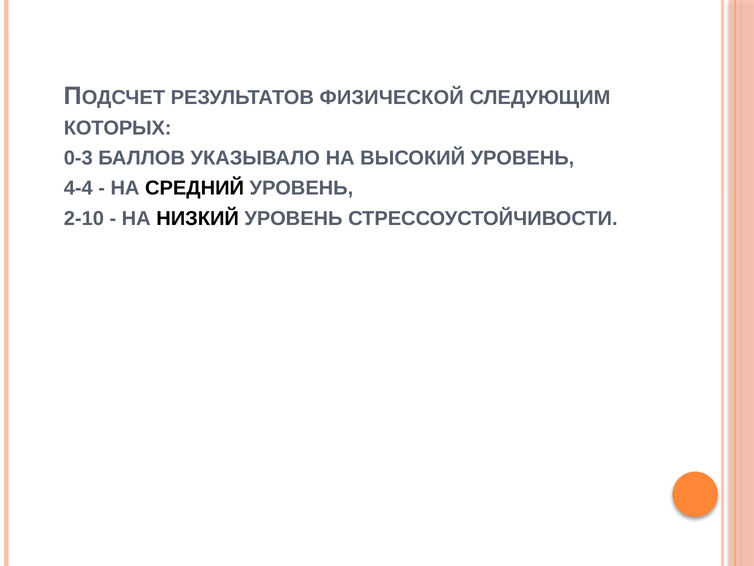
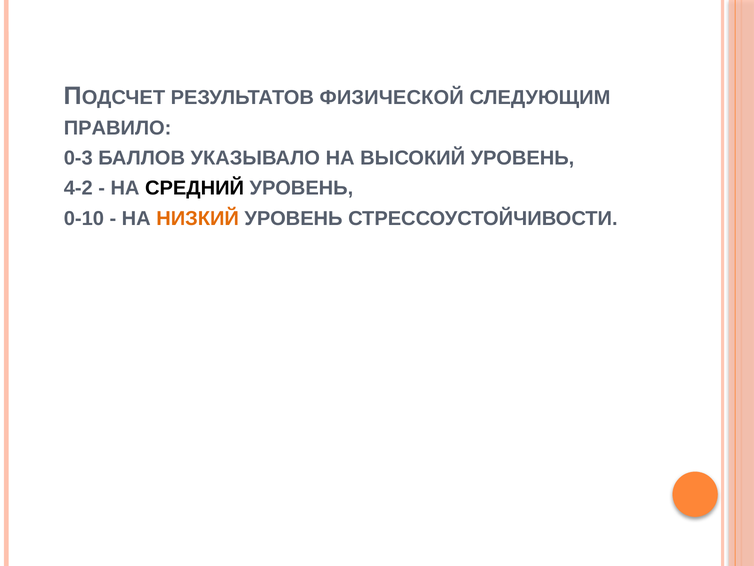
КОТОРЫХ: КОТОРЫХ -> ПРАВИЛО (118, 128)
4-4: 4-4 -> 4-2 (78, 188)
2-10: 2-10 -> 0-10 (84, 218)
НИЗКИЙ colour: black -> orange (198, 218)
